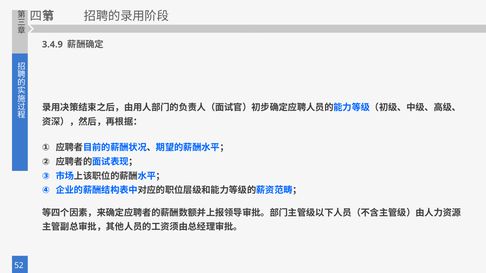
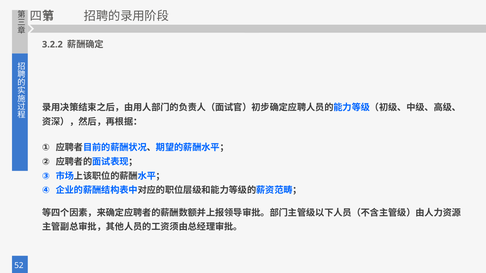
3.4.9: 3.4.9 -> 3.2.2 (52, 44)
